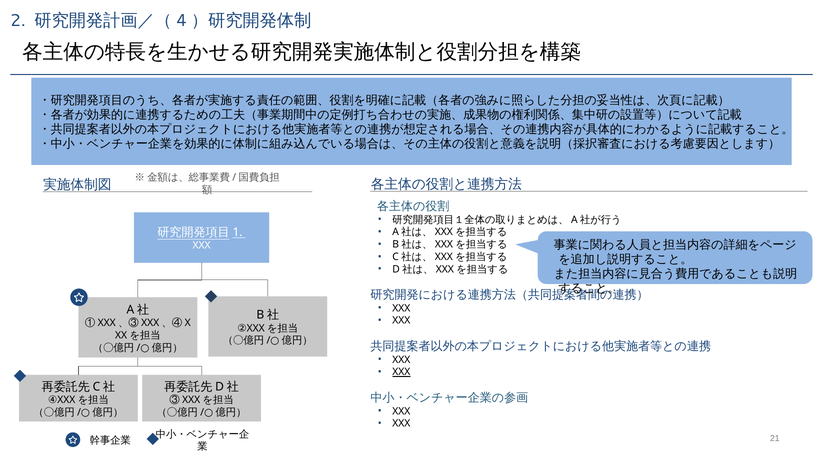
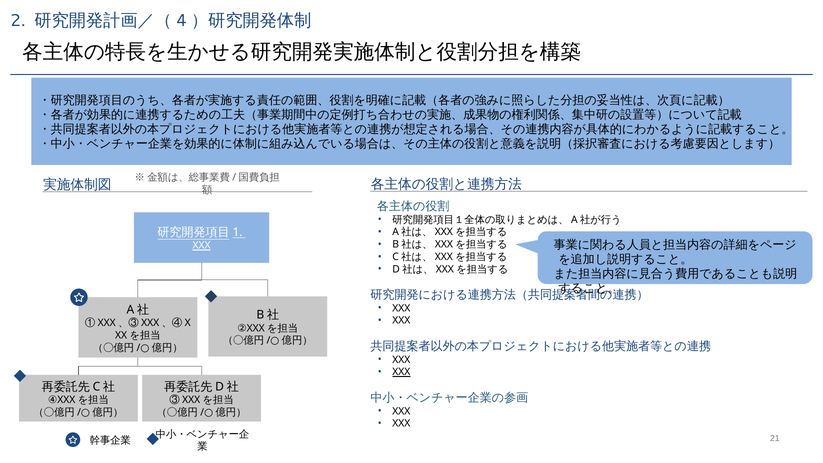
XXX underline: none -> present (202, 245)
